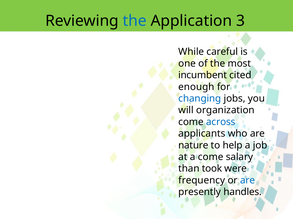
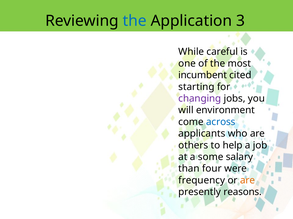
enough: enough -> starting (196, 87)
changing colour: blue -> purple (200, 99)
organization: organization -> environment (225, 111)
nature: nature -> others (193, 146)
a come: come -> some (211, 157)
took: took -> four (212, 169)
are colour: blue -> orange (248, 181)
handles: handles -> reasons (243, 193)
